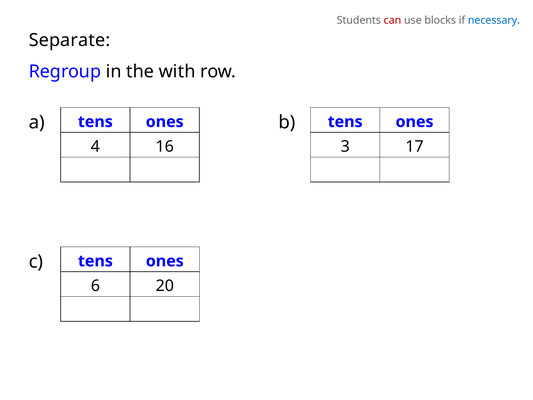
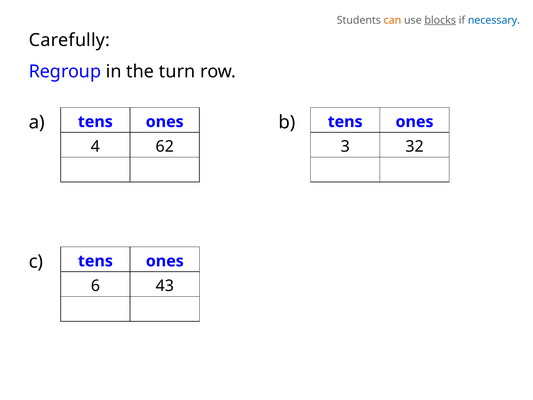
can colour: red -> orange (392, 20)
blocks underline: none -> present (440, 20)
Separate: Separate -> Carefully (70, 40)
with: with -> turn (177, 71)
16: 16 -> 62 (165, 146)
17: 17 -> 32 (415, 146)
20: 20 -> 43 (165, 286)
